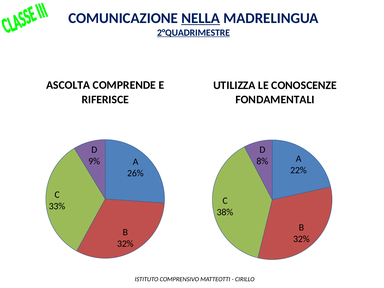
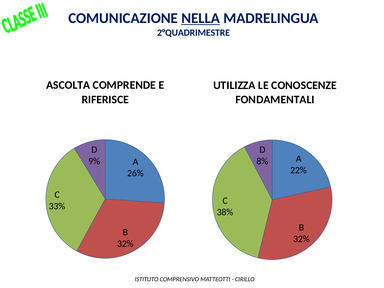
2°QUADRIMESTRE underline: present -> none (193, 33)
